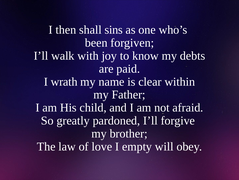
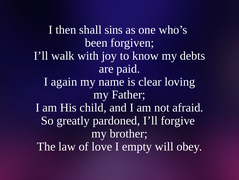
wrath: wrath -> again (64, 81)
within: within -> loving (180, 81)
